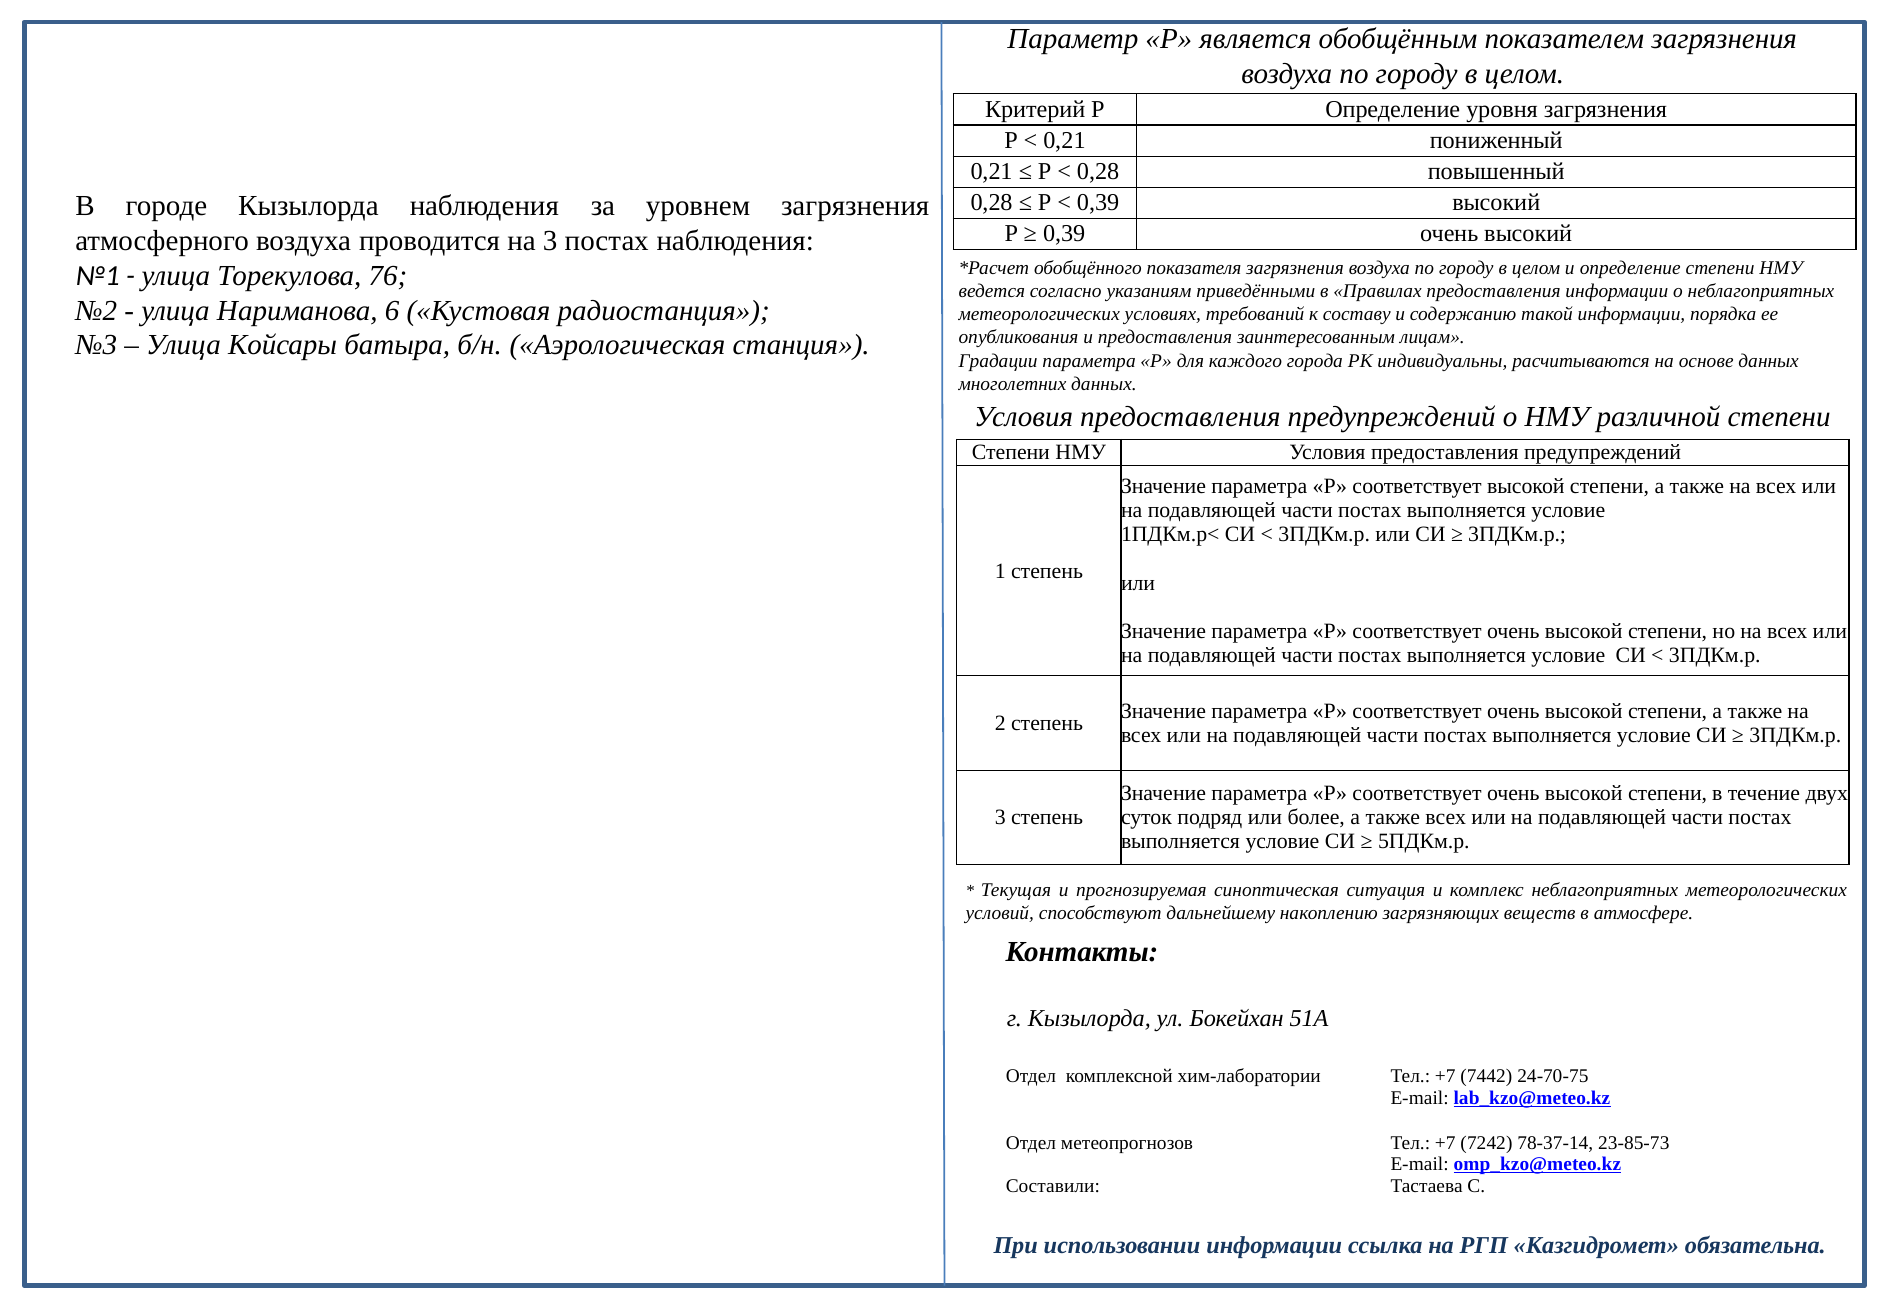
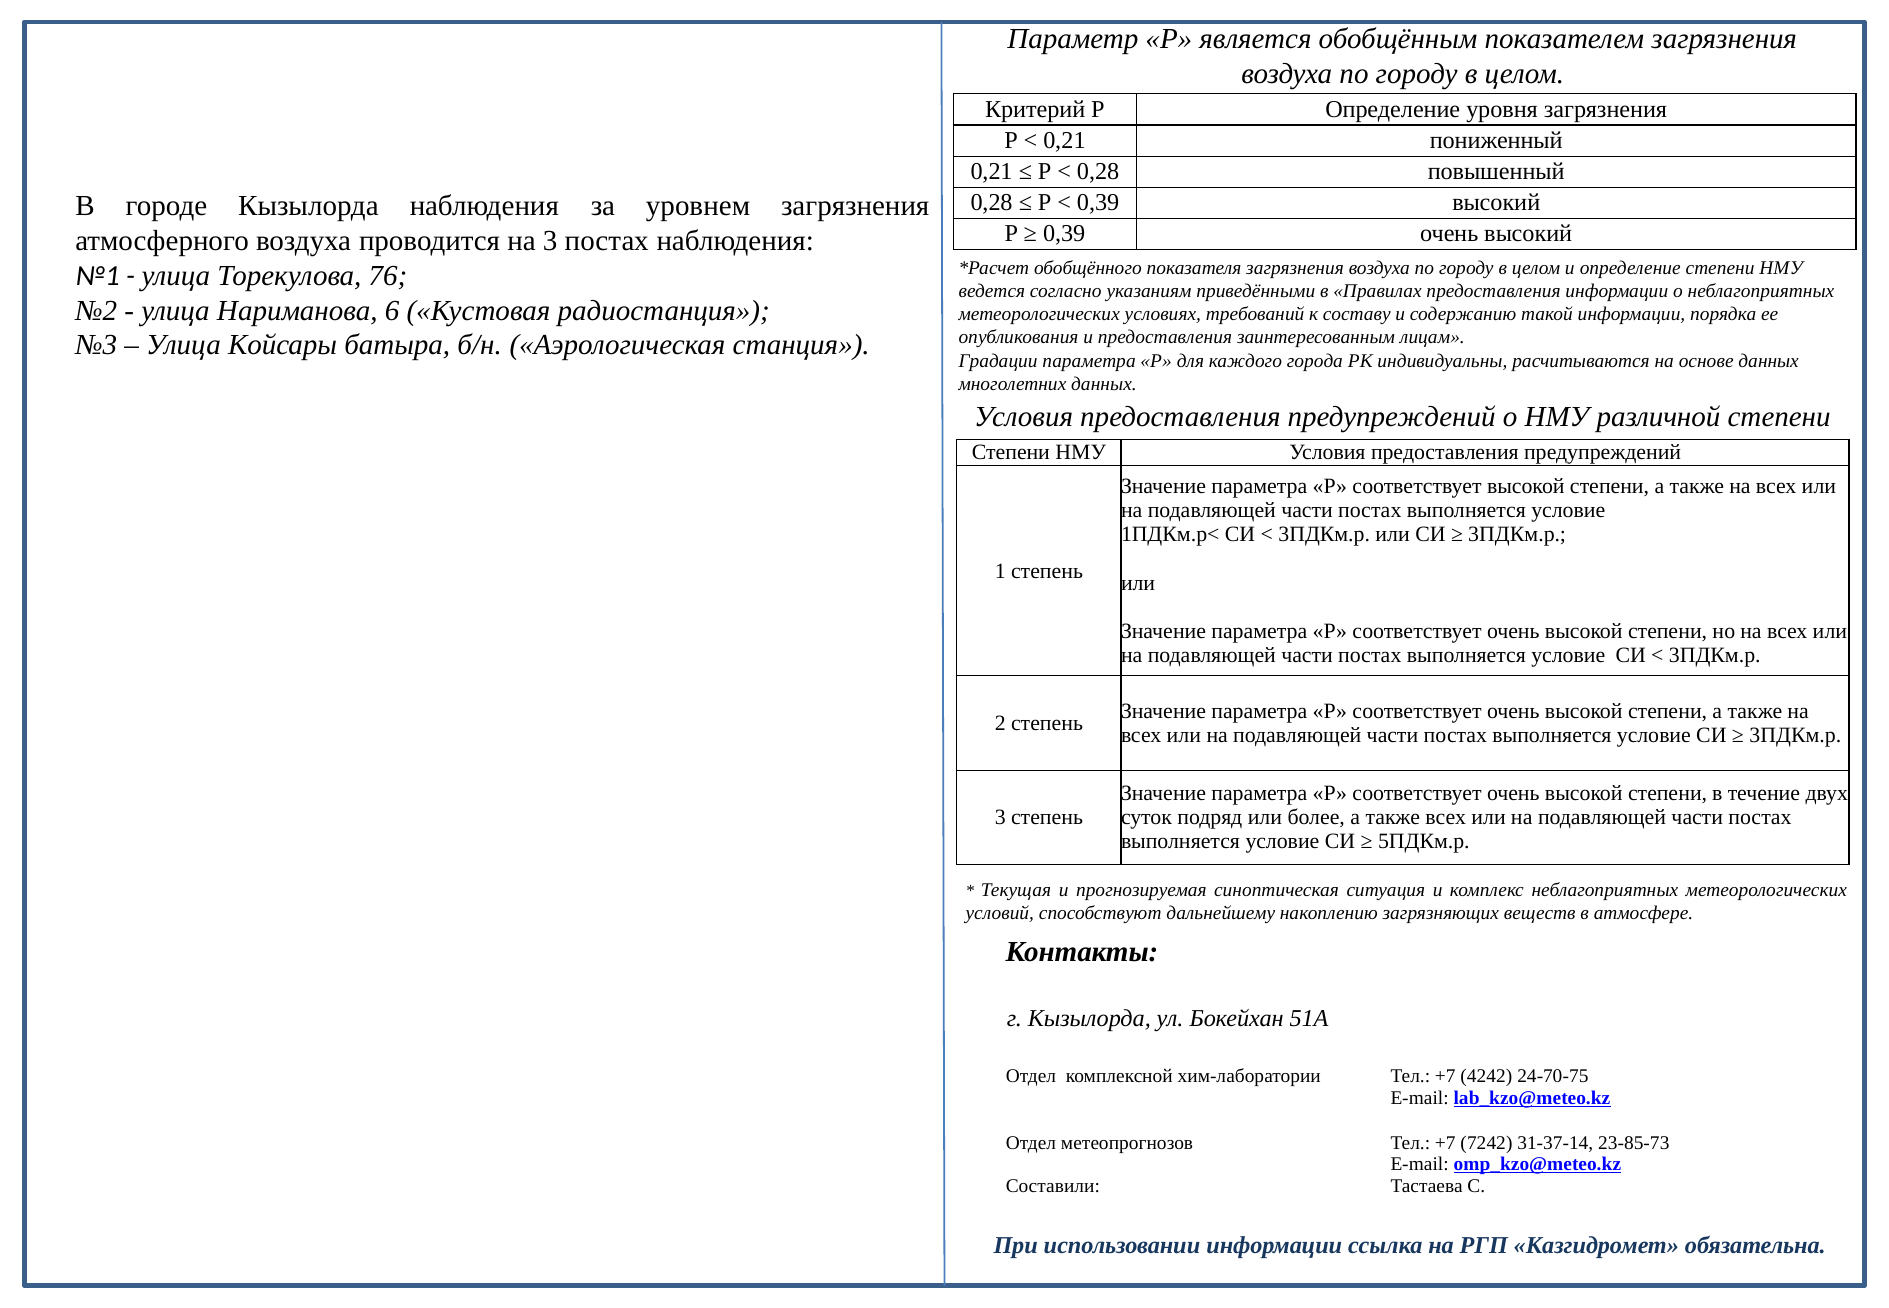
7442: 7442 -> 4242 (1486, 1076)
78-37-14: 78-37-14 -> 31-37-14 (1555, 1143)
